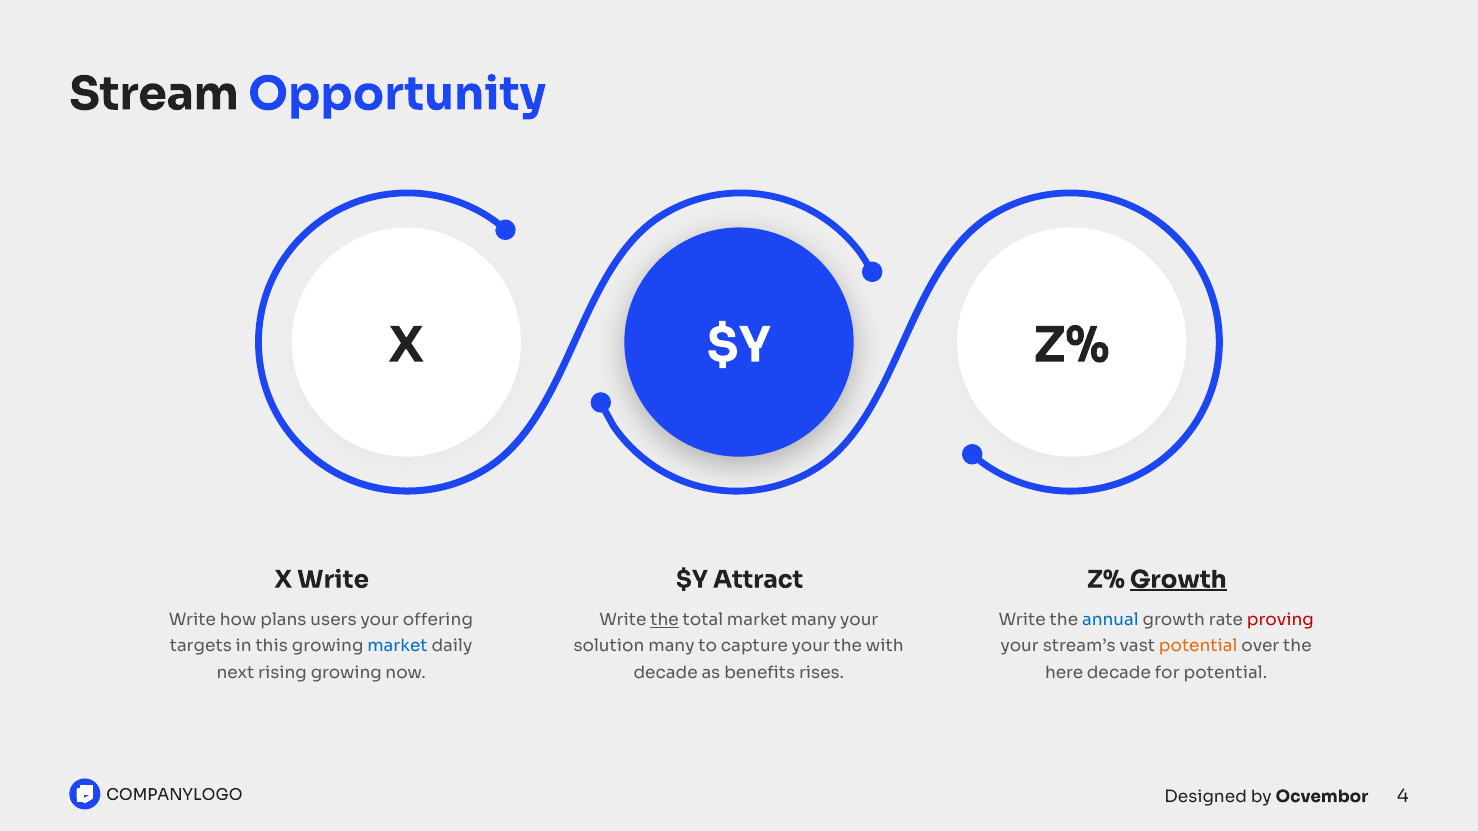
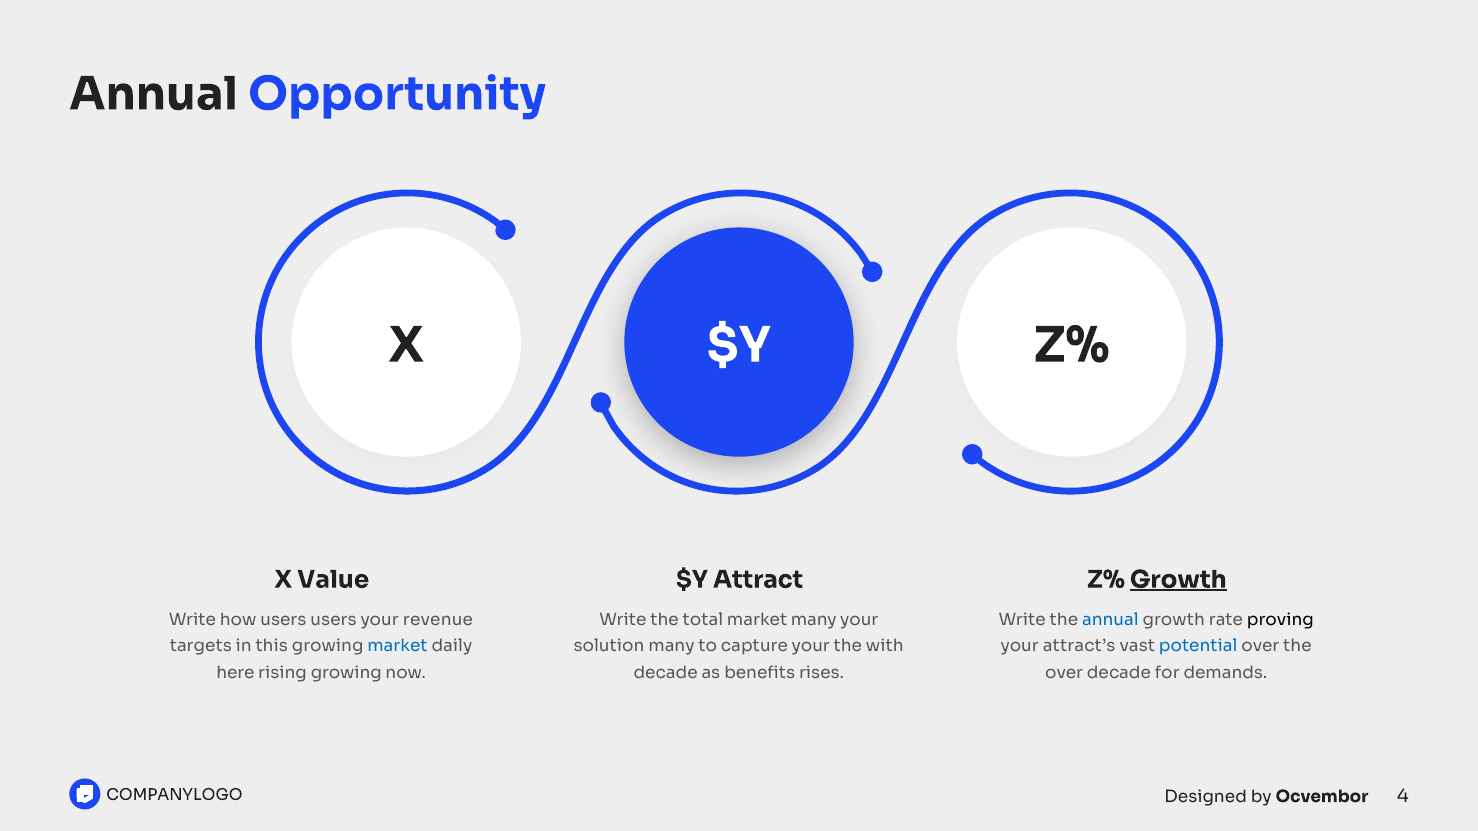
Stream: Stream -> Annual (154, 94)
X Write: Write -> Value (333, 580)
how plans: plans -> users (283, 620)
offering: offering -> revenue (438, 620)
the underline: present -> none (665, 620)
proving colour: red -> black (1280, 620)
stream’s: stream’s -> attract’s (1079, 646)
potential colour: orange -> blue (1198, 646)
next: next -> here (235, 673)
here: here -> over (1064, 673)
for potential: potential -> demands (1225, 673)
